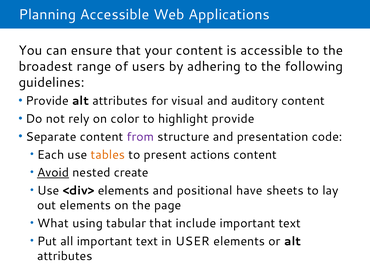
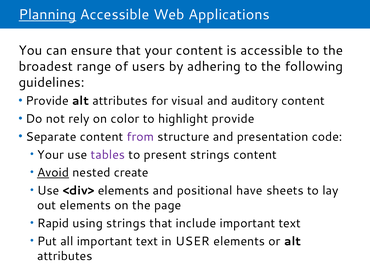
Planning underline: none -> present (47, 15)
Each: Each -> Your (51, 154)
tables colour: orange -> purple (108, 154)
present actions: actions -> strings (210, 154)
What: What -> Rapid (53, 223)
using tabular: tabular -> strings (126, 223)
